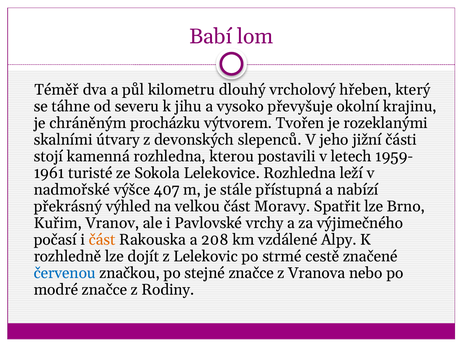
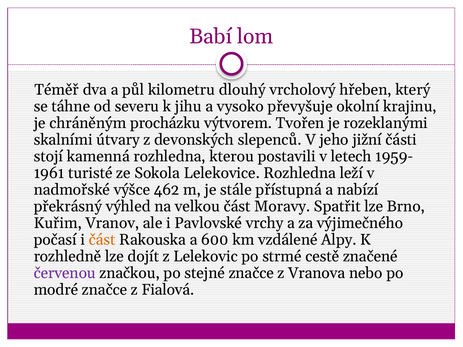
407: 407 -> 462 (167, 190)
208: 208 -> 600 (215, 240)
červenou colour: blue -> purple (65, 273)
Rodiny: Rodiny -> Fialová (168, 290)
